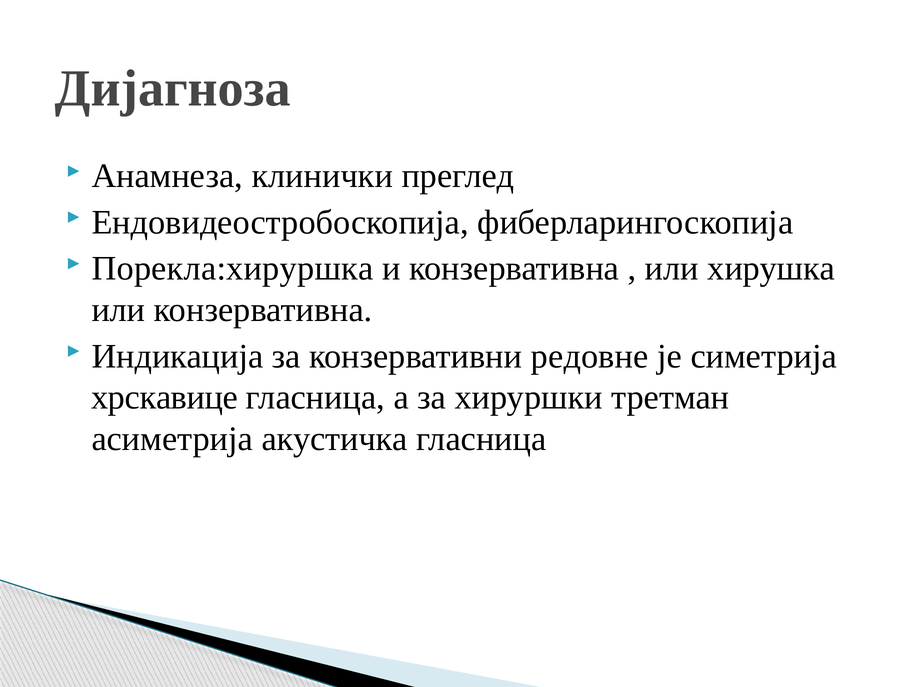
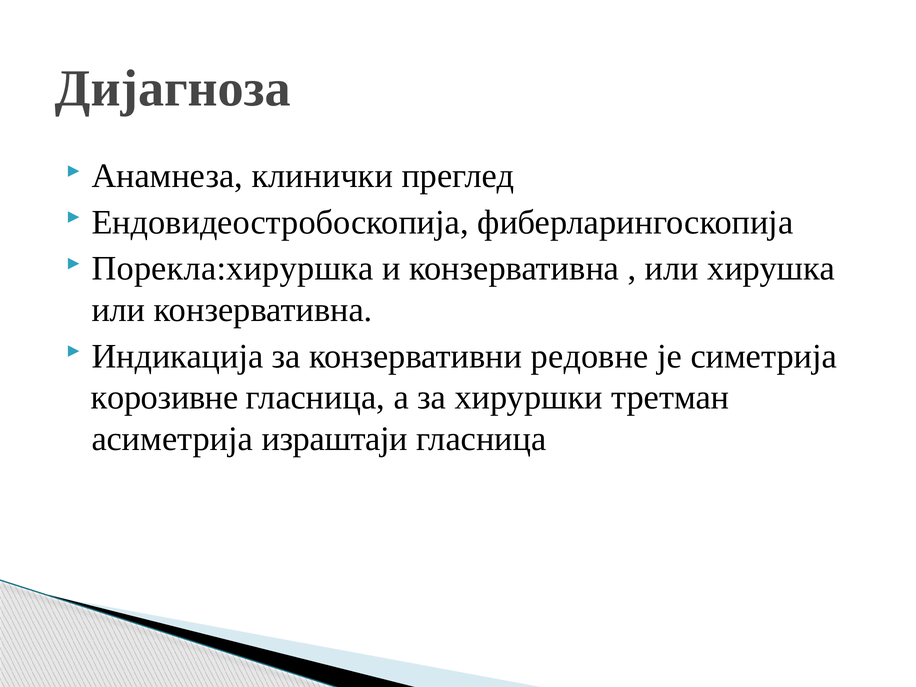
хрскавице: хрскавице -> корозивне (165, 398)
акустичка: акустичка -> израштаји (335, 439)
